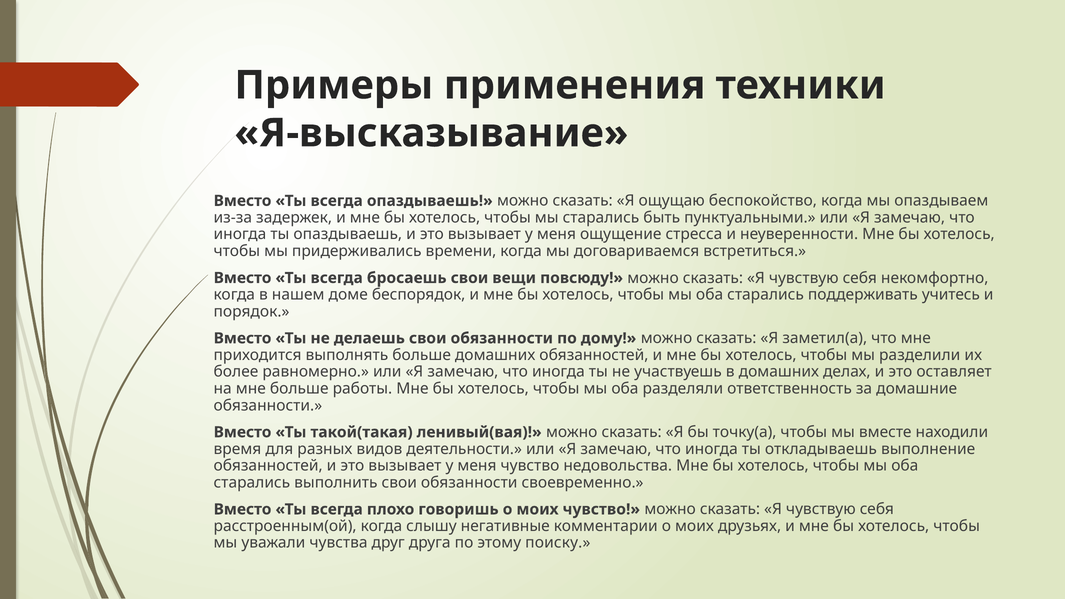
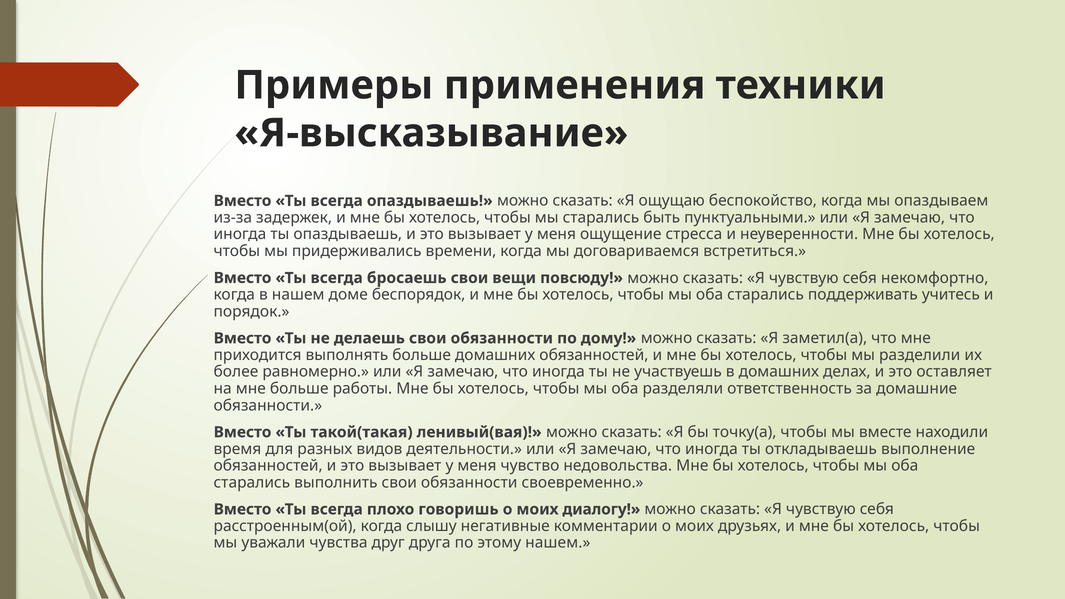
моих чувство: чувство -> диалогу (601, 509)
этому поиску: поиску -> нашем (558, 543)
